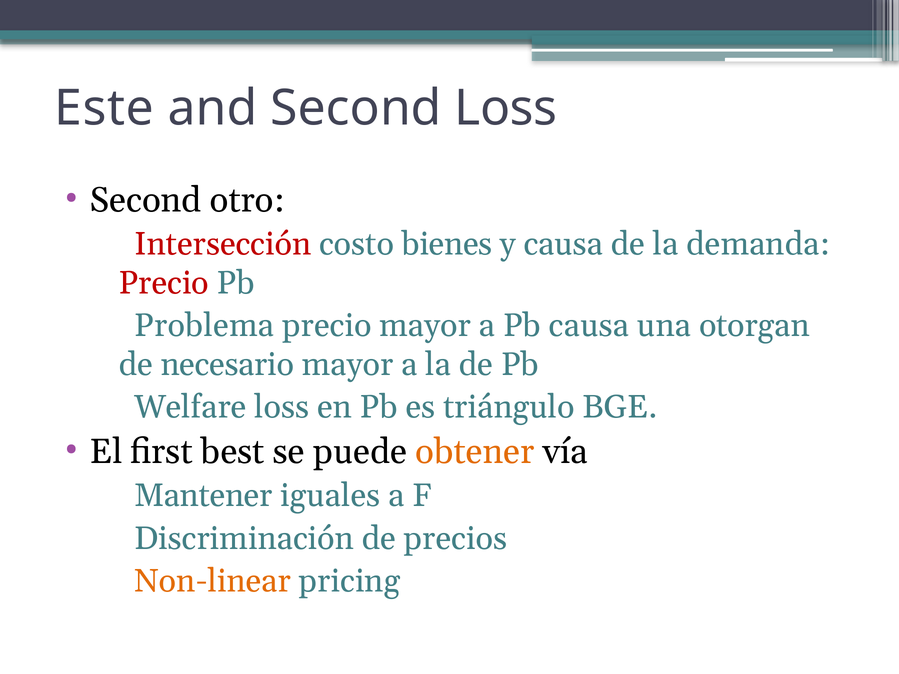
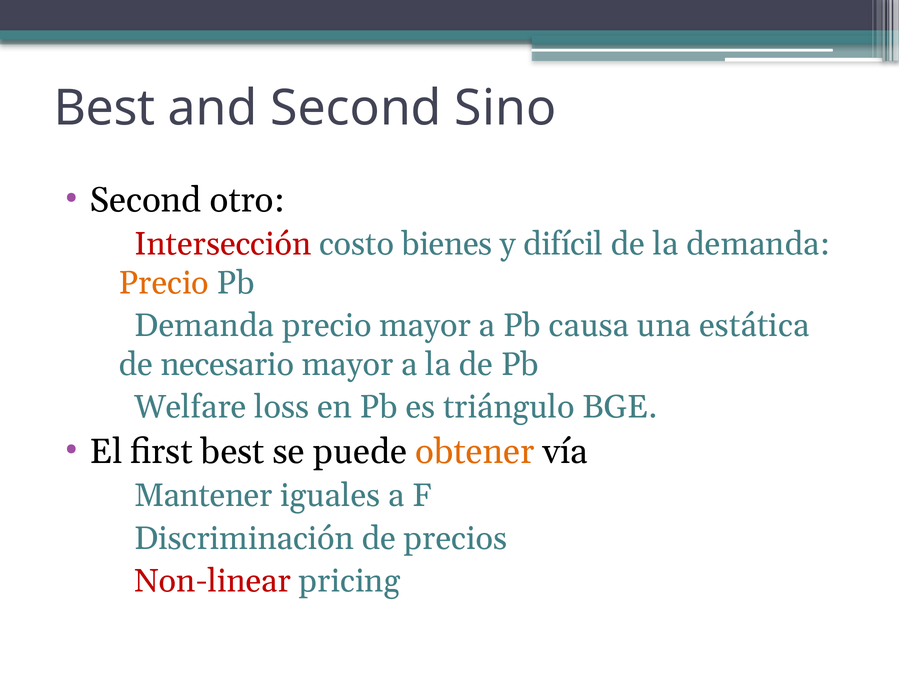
Este: Este -> Best (105, 108)
Second Loss: Loss -> Sino (506, 108)
y causa: causa -> difícil (563, 244)
Precio colour: red -> orange (164, 283)
Problema: Problema -> Demanda (204, 326)
otorgan: otorgan -> estática (754, 326)
Non-linear colour: orange -> red (213, 581)
